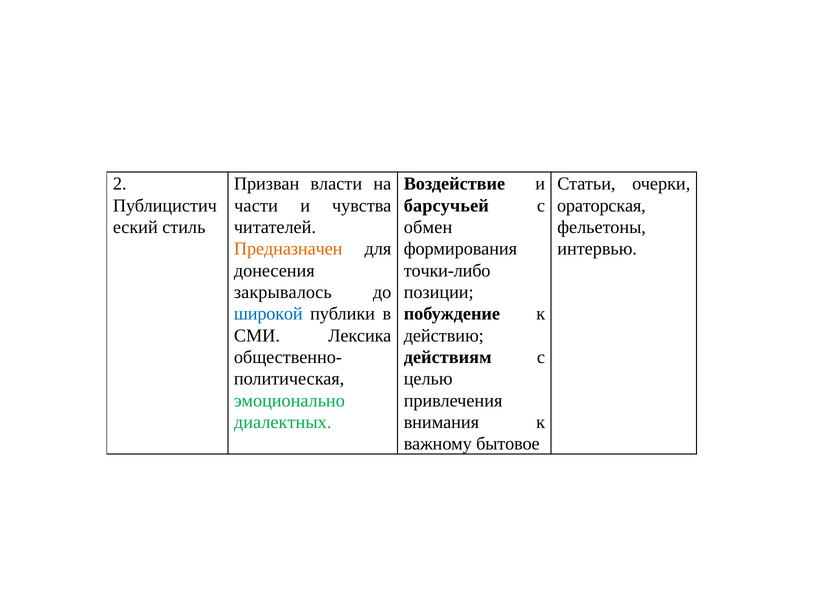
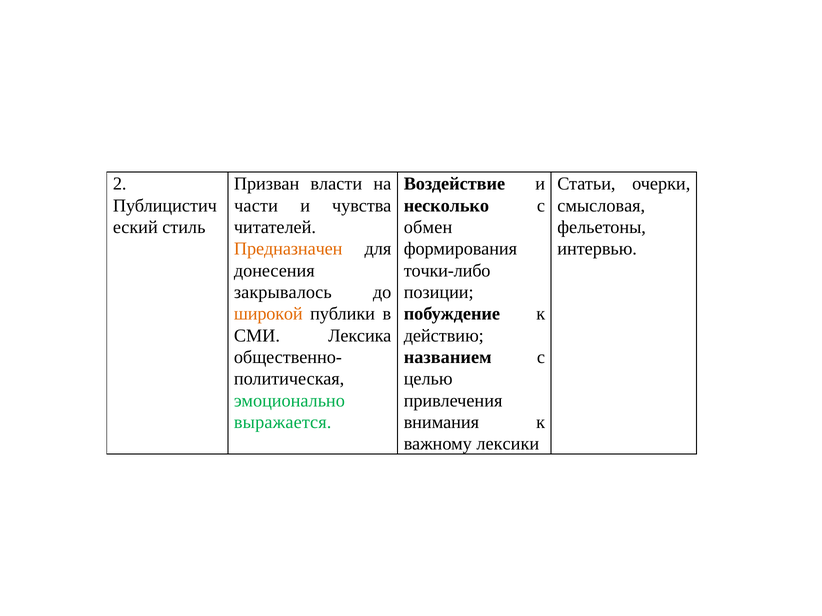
барсучьей: барсучьей -> несколько (446, 206)
ораторская: ораторская -> смысловая (601, 206)
широкой colour: blue -> orange (268, 314)
действиям: действиям -> названием (448, 357)
диалектных: диалектных -> выражается (283, 423)
бытовое: бытовое -> лексики (508, 444)
